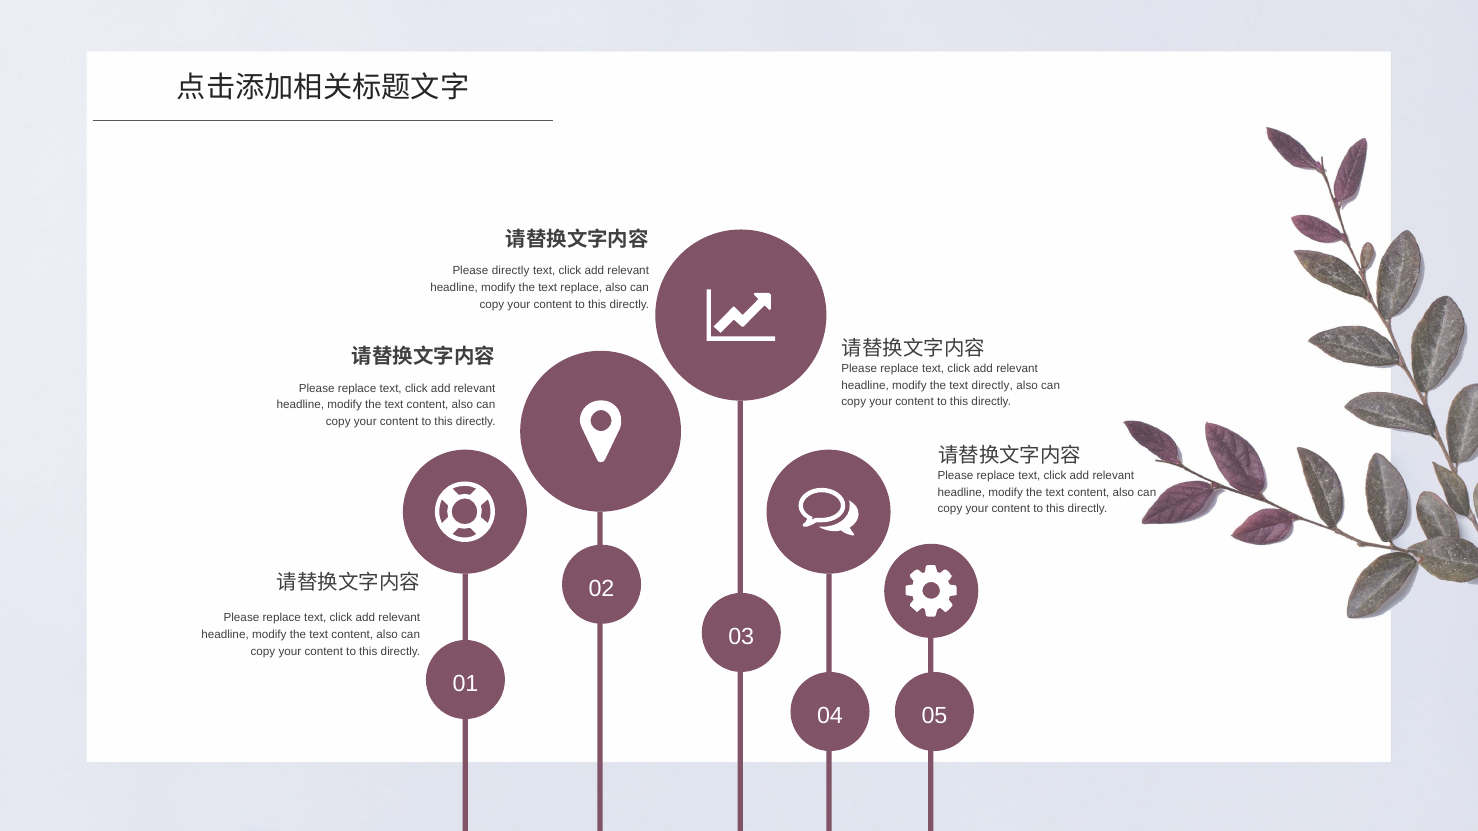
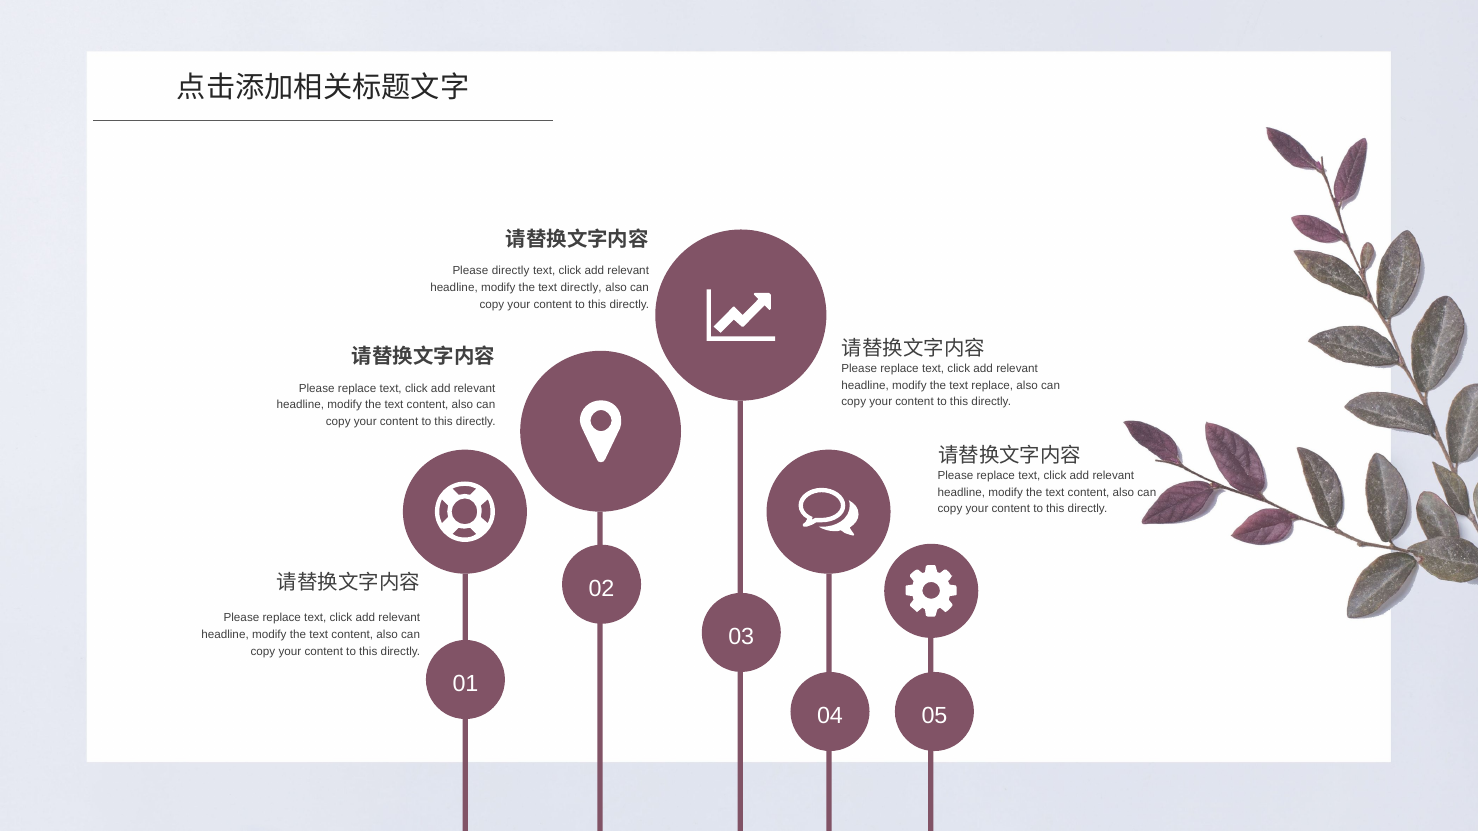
text replace: replace -> directly (581, 288)
text directly: directly -> replace (992, 385)
